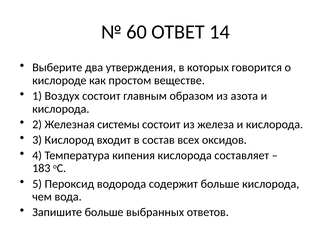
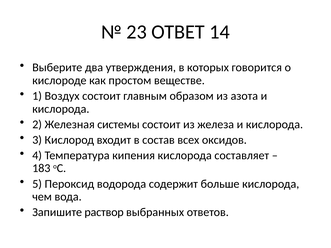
60: 60 -> 23 (137, 32)
Запишите больше: больше -> раствор (104, 212)
